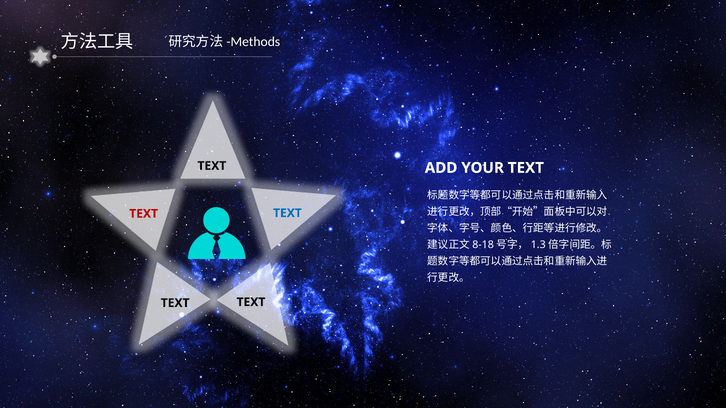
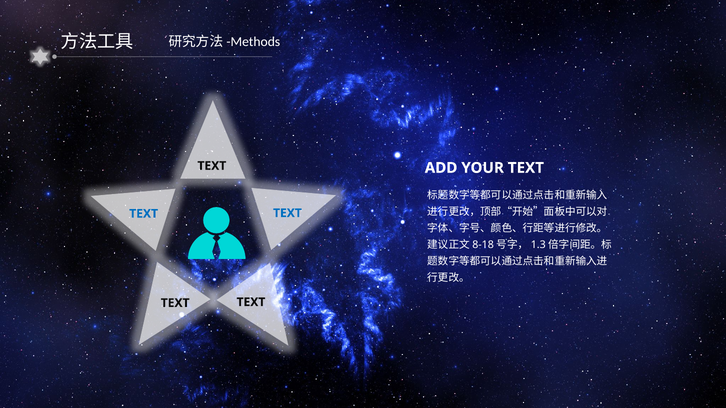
TEXT colour: red -> blue (144, 214)
